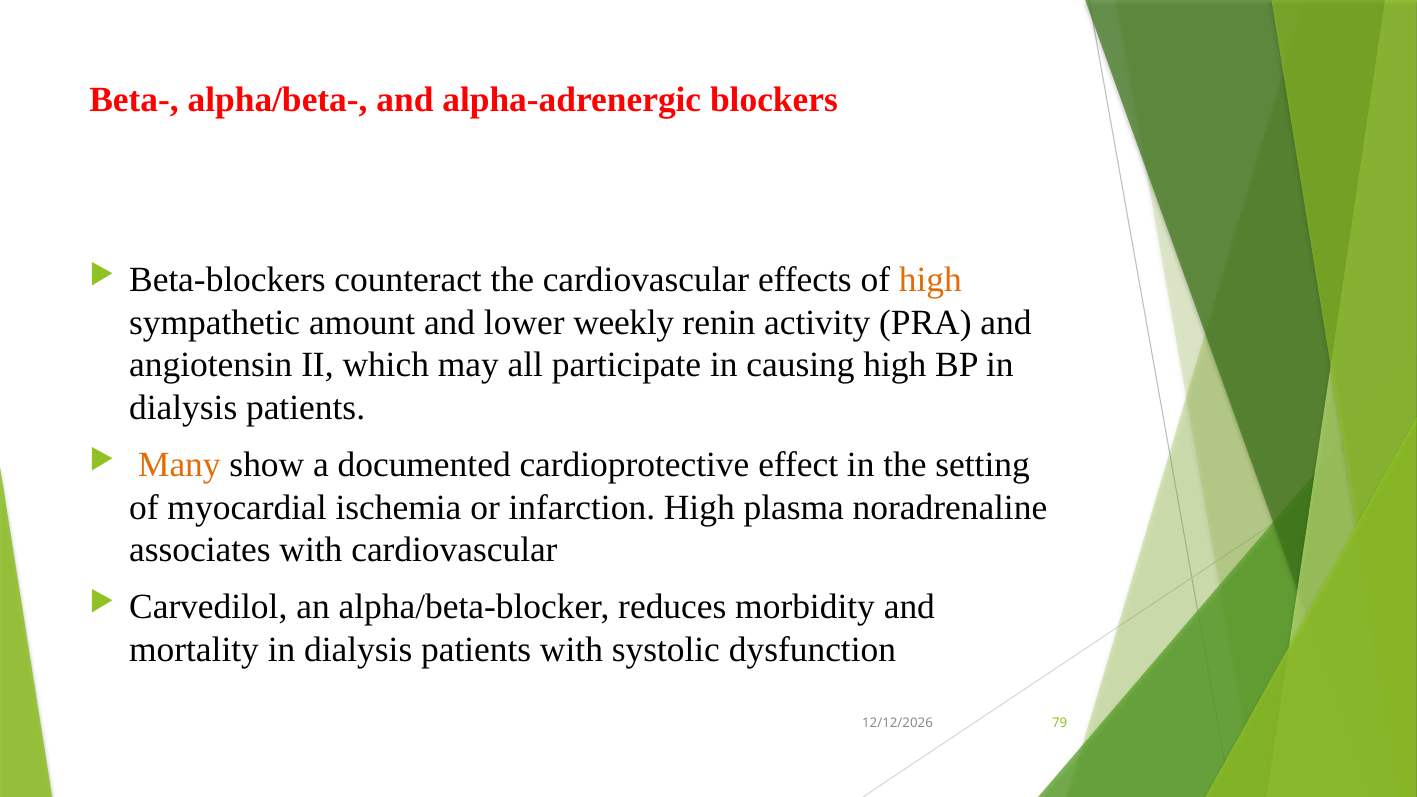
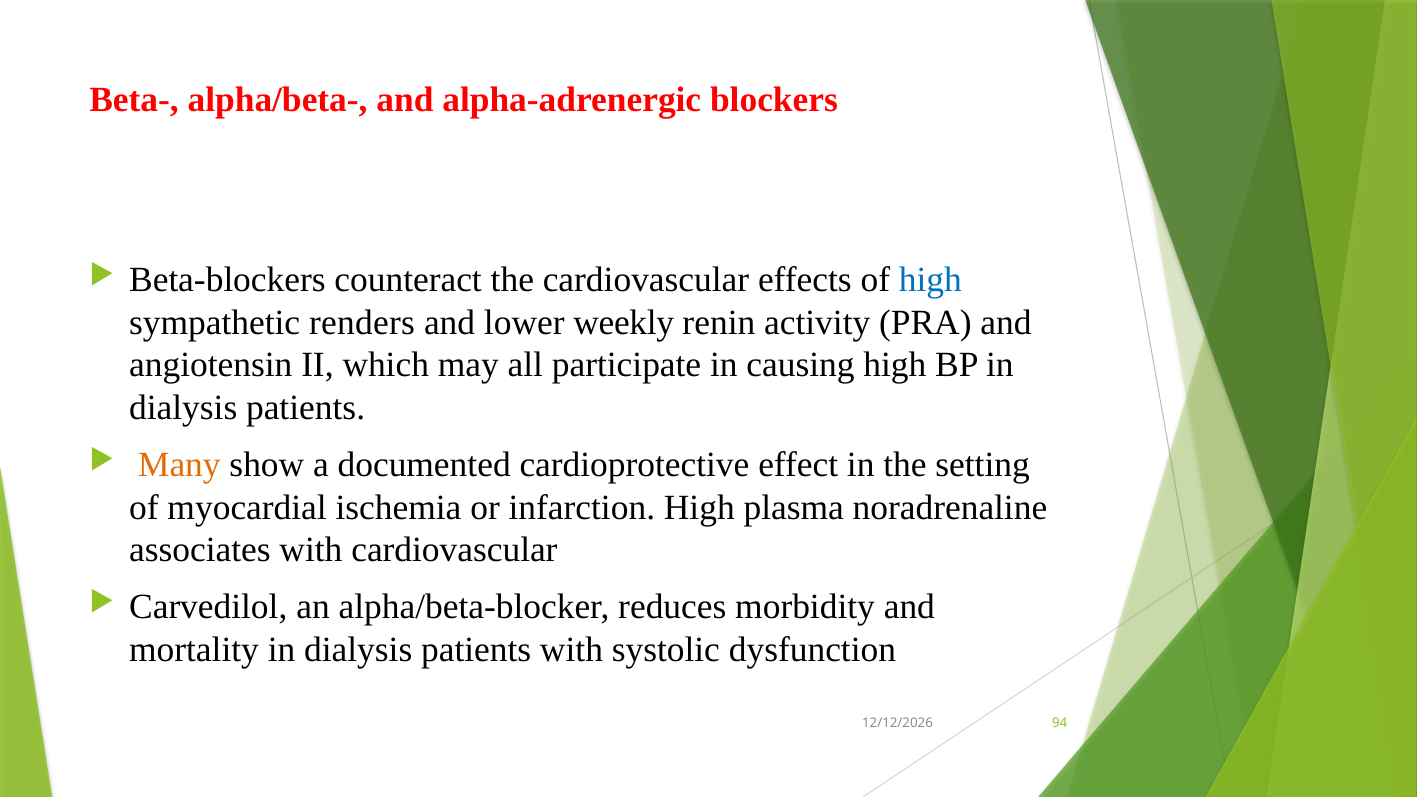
high colour: orange -> blue (930, 280)
amount: amount -> renders (362, 323)
79: 79 -> 94 (1060, 723)
